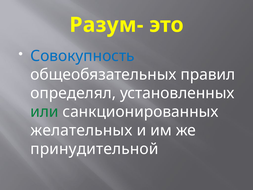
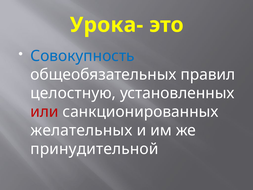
Разум-: Разум- -> Урока- (106, 25)
определял: определял -> целостную (73, 93)
или colour: green -> red (44, 112)
